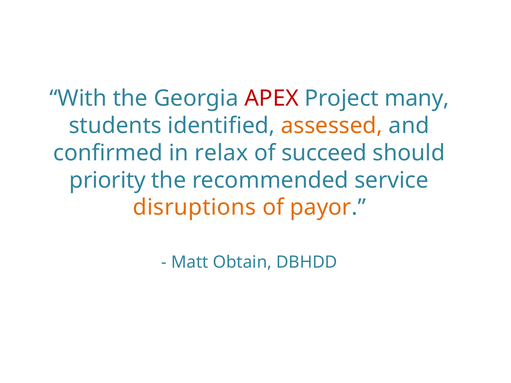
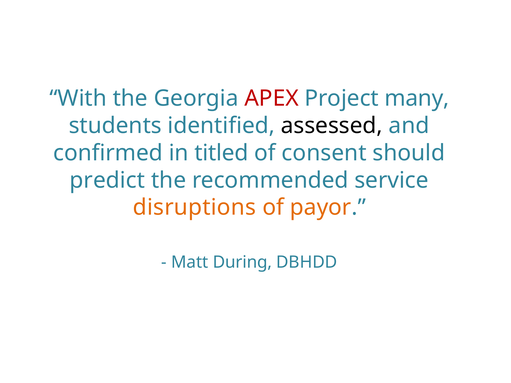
assessed colour: orange -> black (332, 126)
relax: relax -> titled (221, 153)
succeed: succeed -> consent (324, 153)
priority: priority -> predict (107, 180)
Obtain: Obtain -> During (242, 262)
